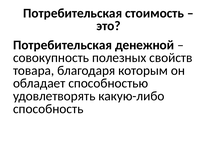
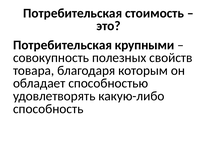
денежной: денежной -> крупными (145, 45)
